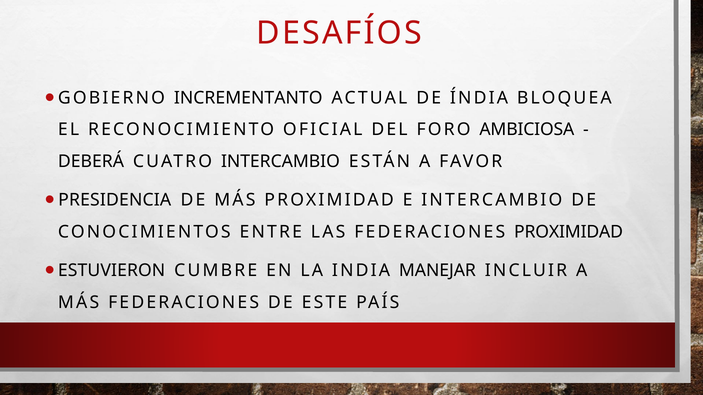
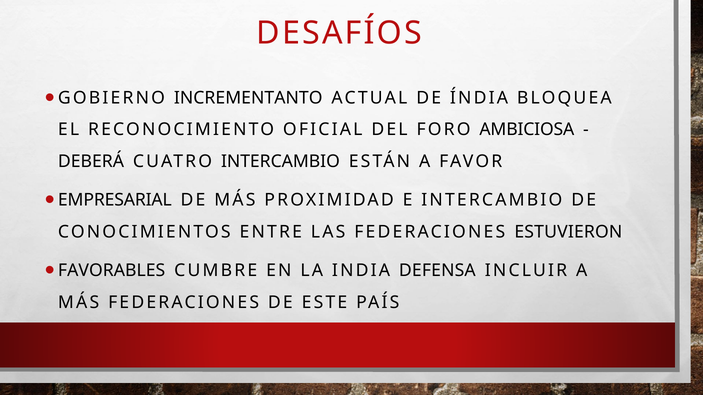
PRESIDENCIA: PRESIDENCIA -> EMPRESARIAL (115, 200)
FEDERACIONES PROXIMIDAD: PROXIMIDAD -> ESTUVIERON (568, 232)
ESTUVIERON: ESTUVIERON -> FAVORABLES (112, 271)
MANEJAR: MANEJAR -> DEFENSA (437, 271)
